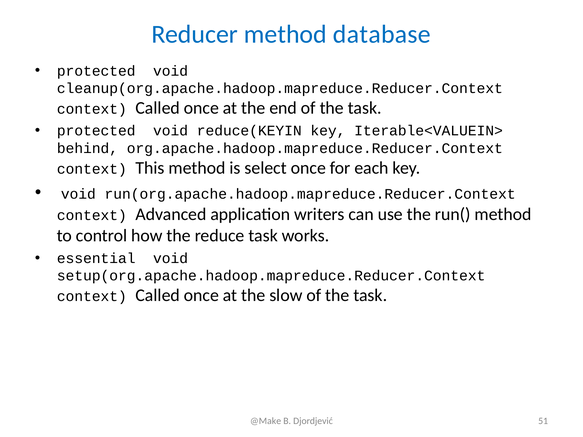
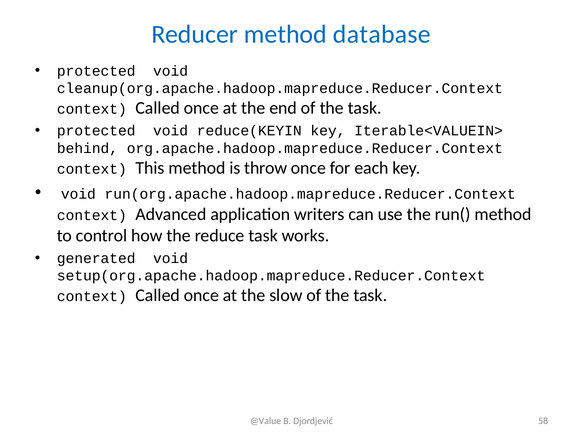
select: select -> throw (266, 168)
essential: essential -> generated (96, 258)
@Make: @Make -> @Value (266, 421)
51: 51 -> 58 (543, 421)
